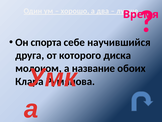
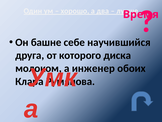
спорта: спорта -> башне (46, 42)
название: название -> инженер (93, 68)
